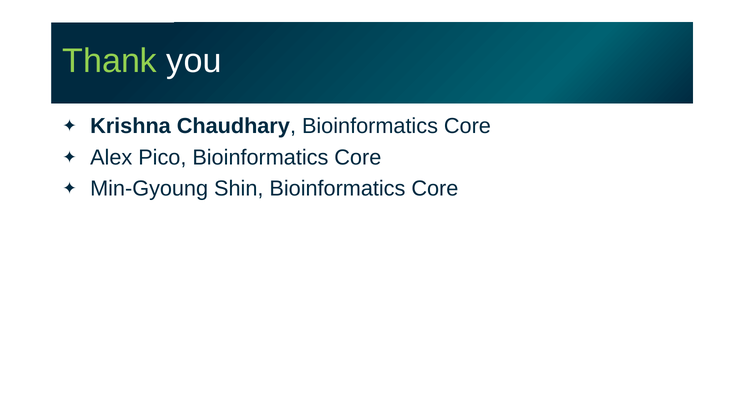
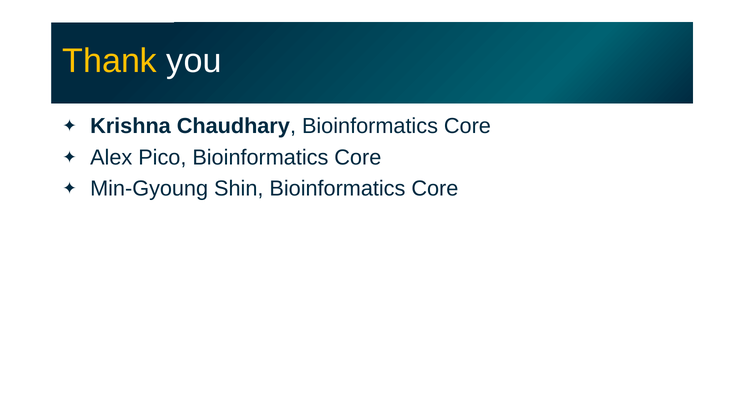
Thank colour: light green -> yellow (110, 61)
